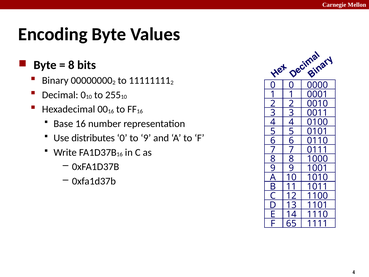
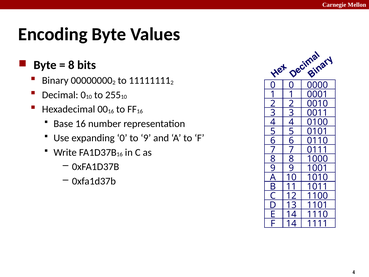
distributes: distributes -> expanding (93, 138)
F 65: 65 -> 14 (291, 223)
